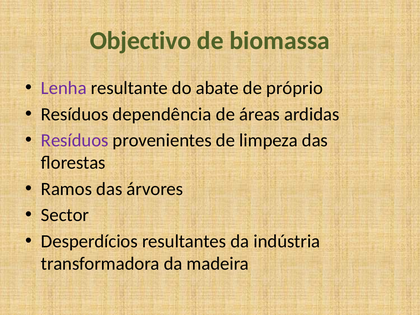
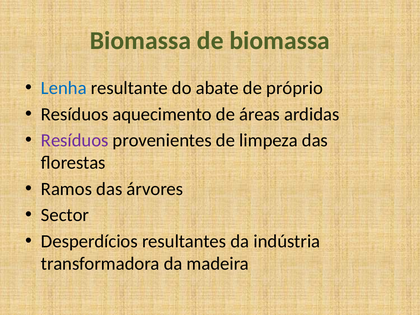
Objectivo: Objectivo -> Biomassa (140, 41)
Lenha colour: purple -> blue (64, 88)
dependência: dependência -> aquecimento (162, 114)
